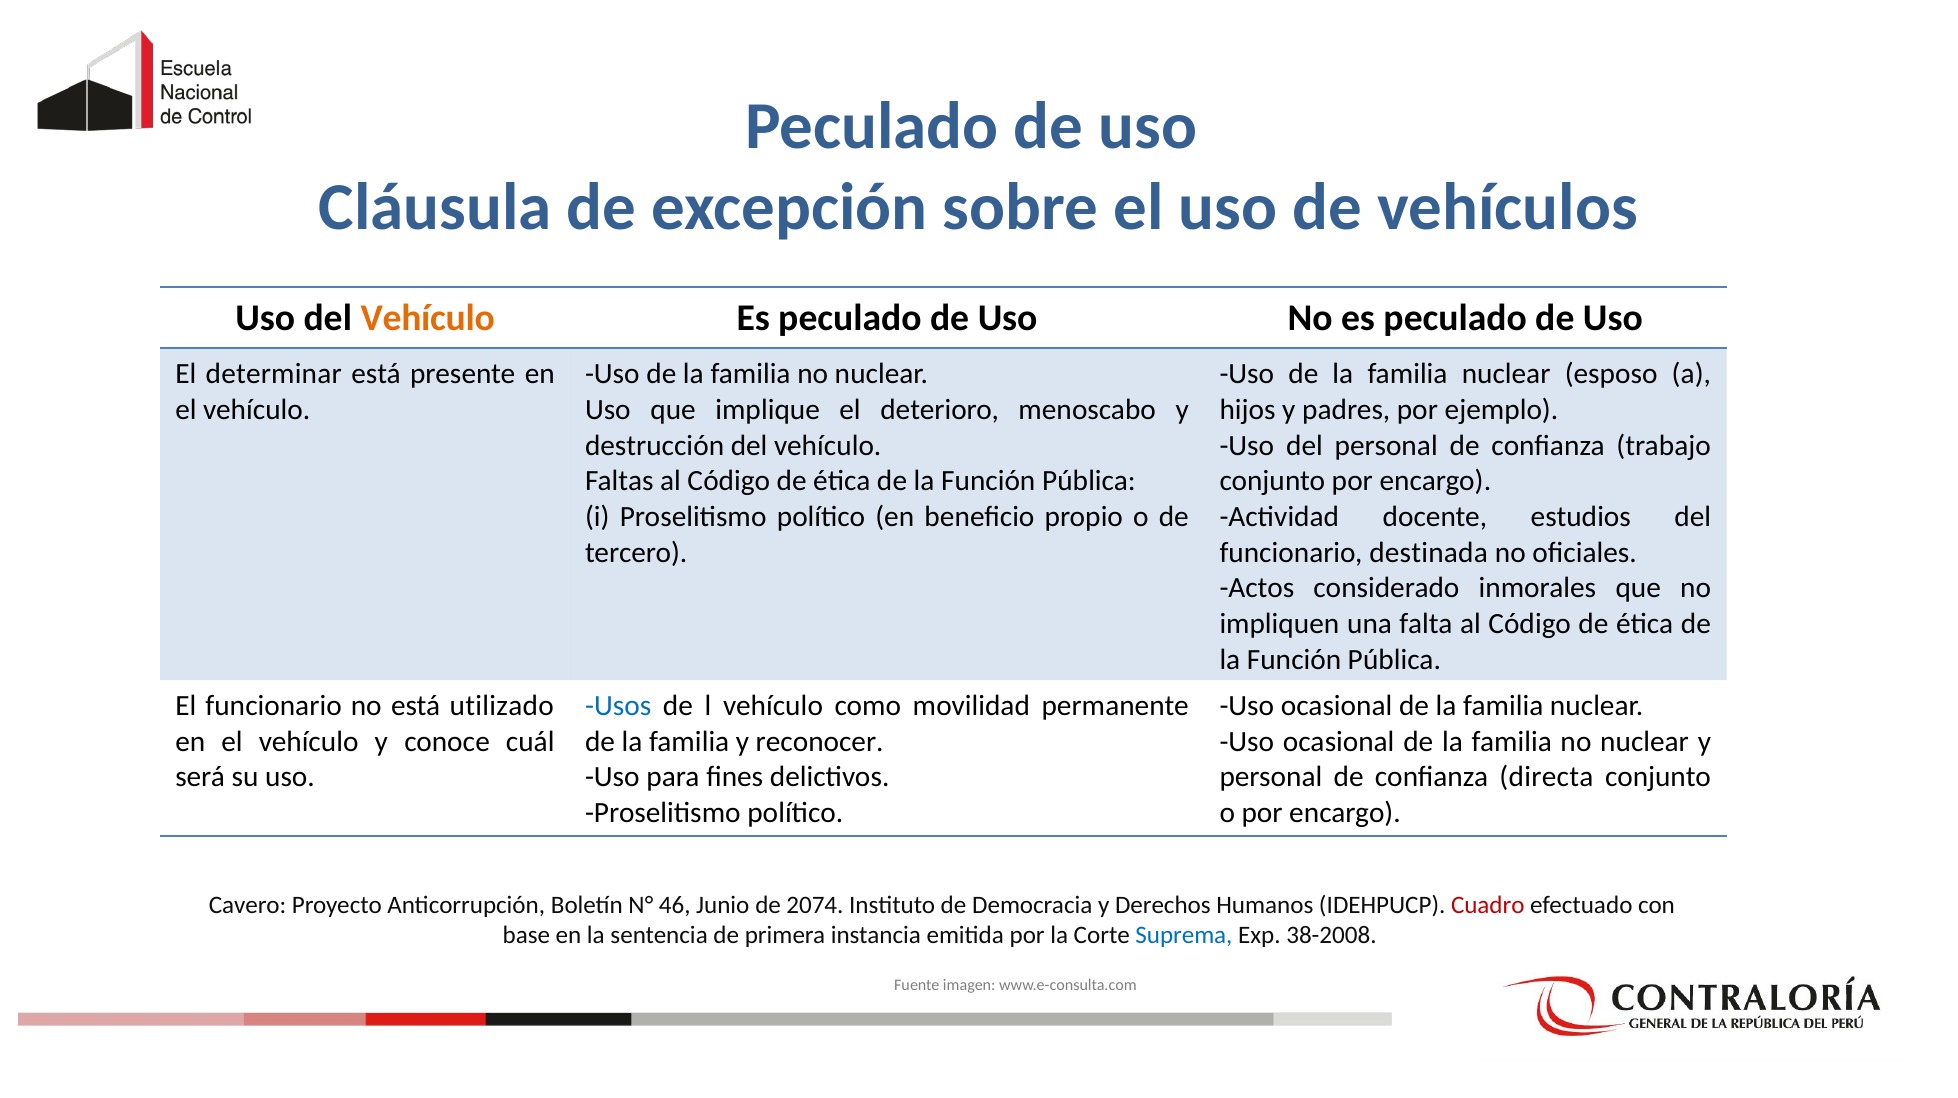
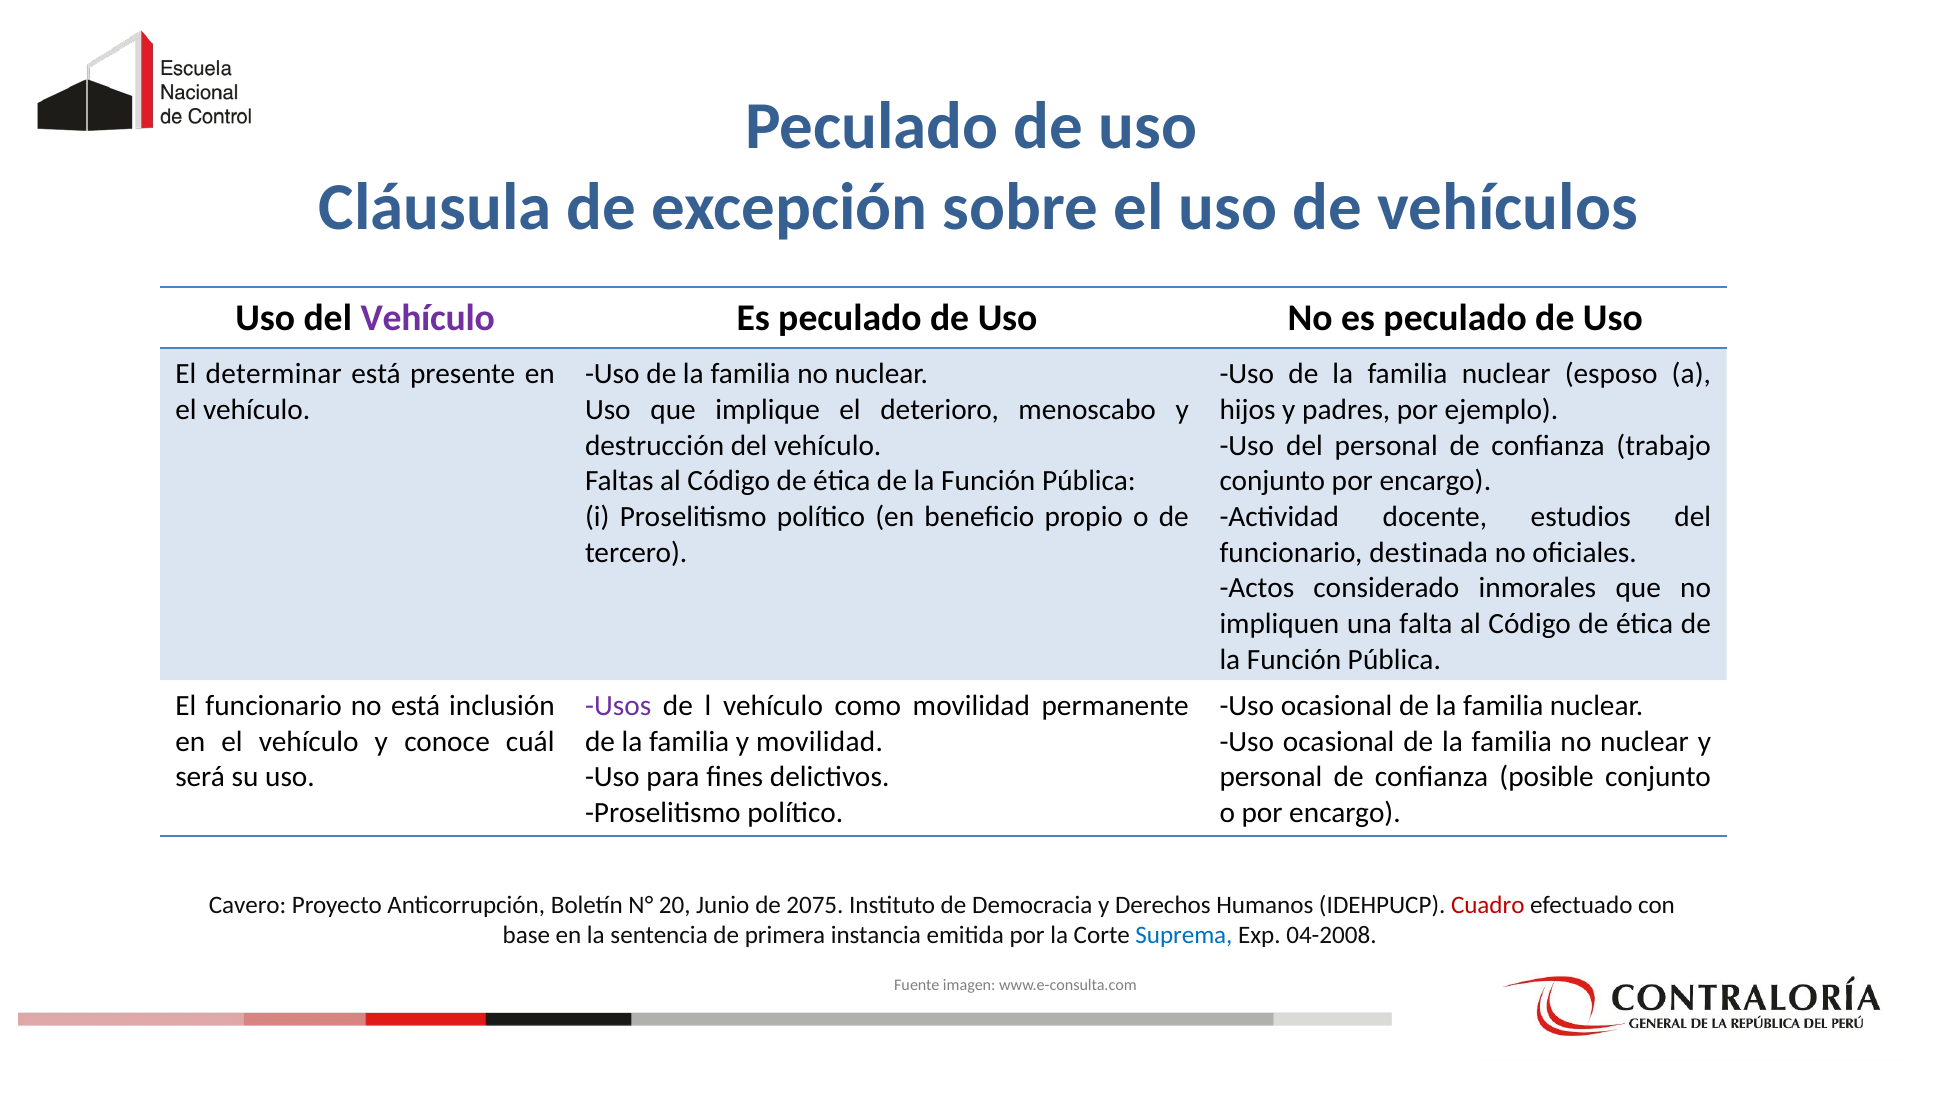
Vehículo colour: orange -> purple (428, 318)
utilizado: utilizado -> inclusión (502, 706)
Usos colour: blue -> purple (618, 706)
y reconocer: reconocer -> movilidad (820, 741)
directa: directa -> posible (1547, 777)
46: 46 -> 20 (675, 905)
2074: 2074 -> 2075 (815, 905)
38-2008: 38-2008 -> 04-2008 (1331, 935)
